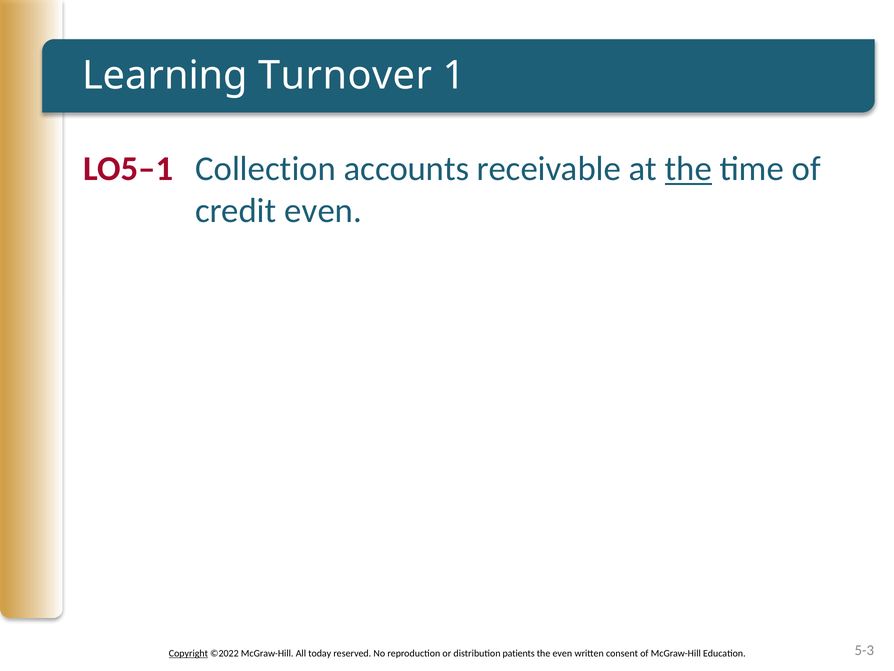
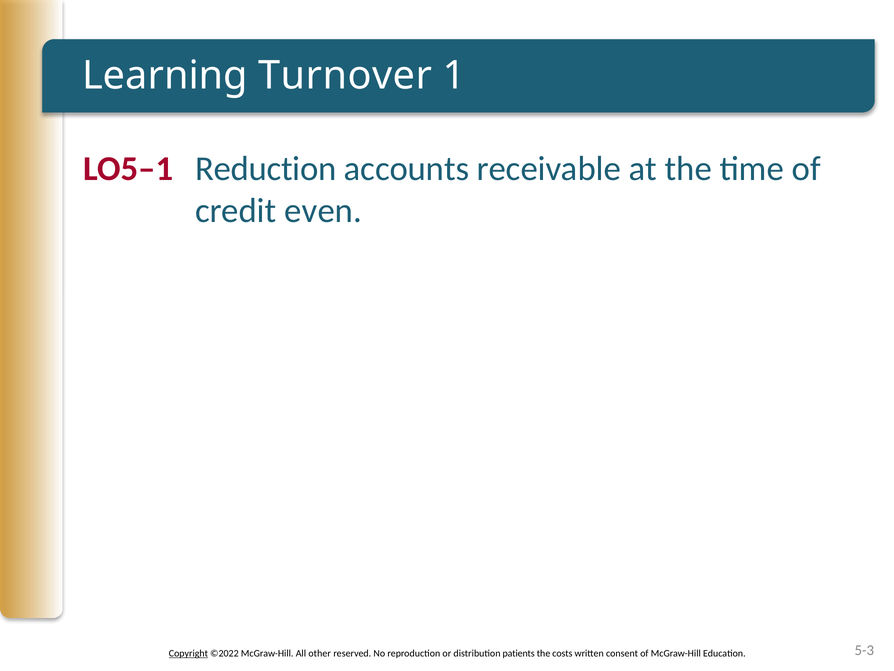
Collection: Collection -> Reduction (266, 169)
the underline: present -> none (688, 169)
today: today -> other (320, 653)
the even: even -> costs (562, 653)
